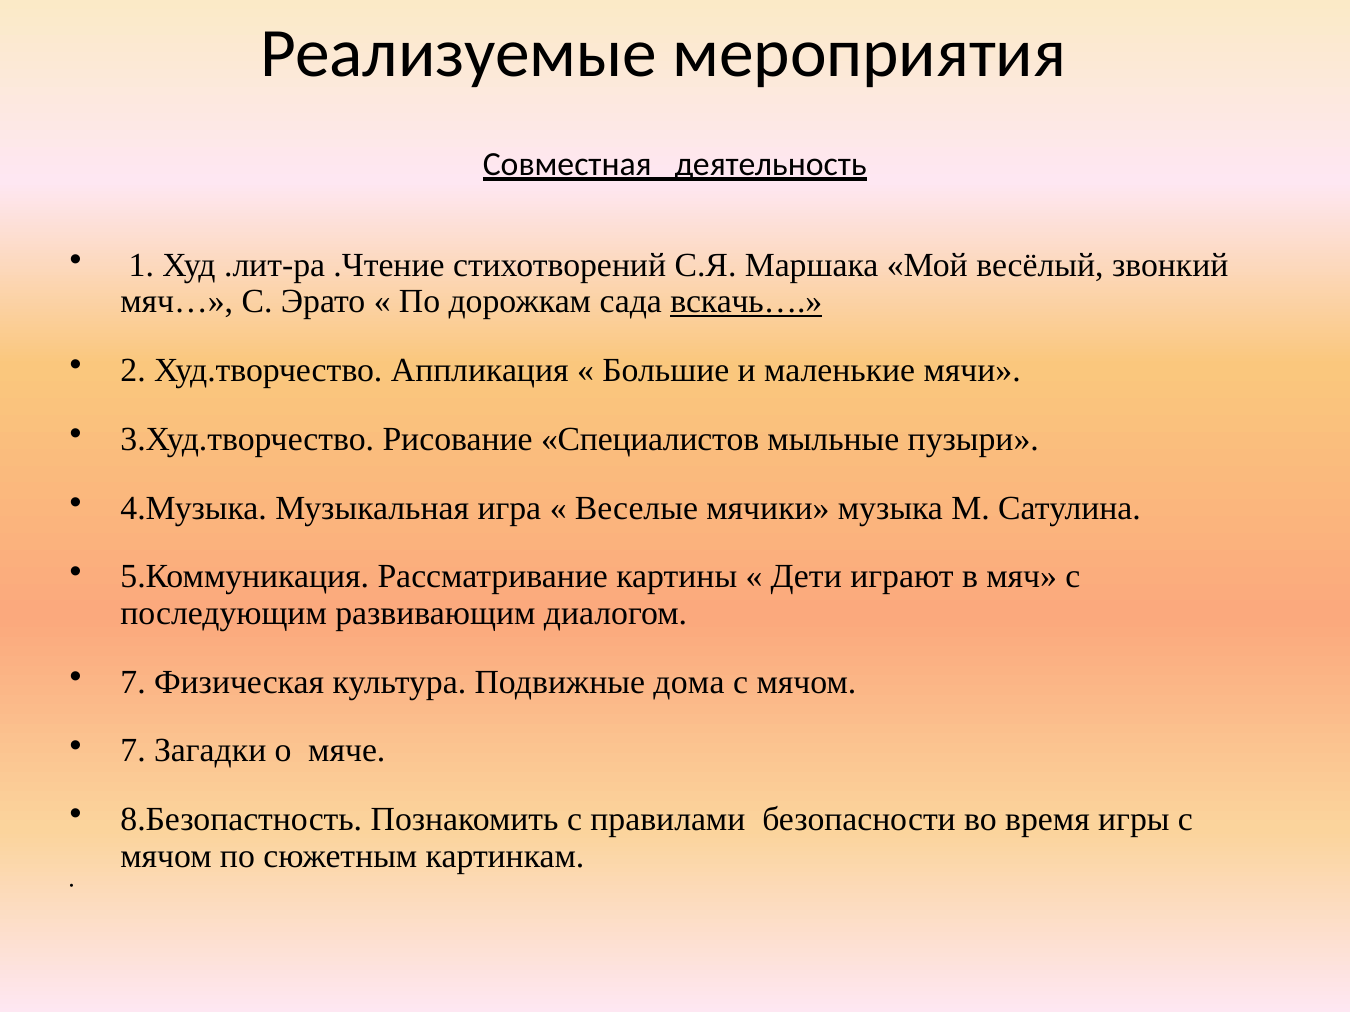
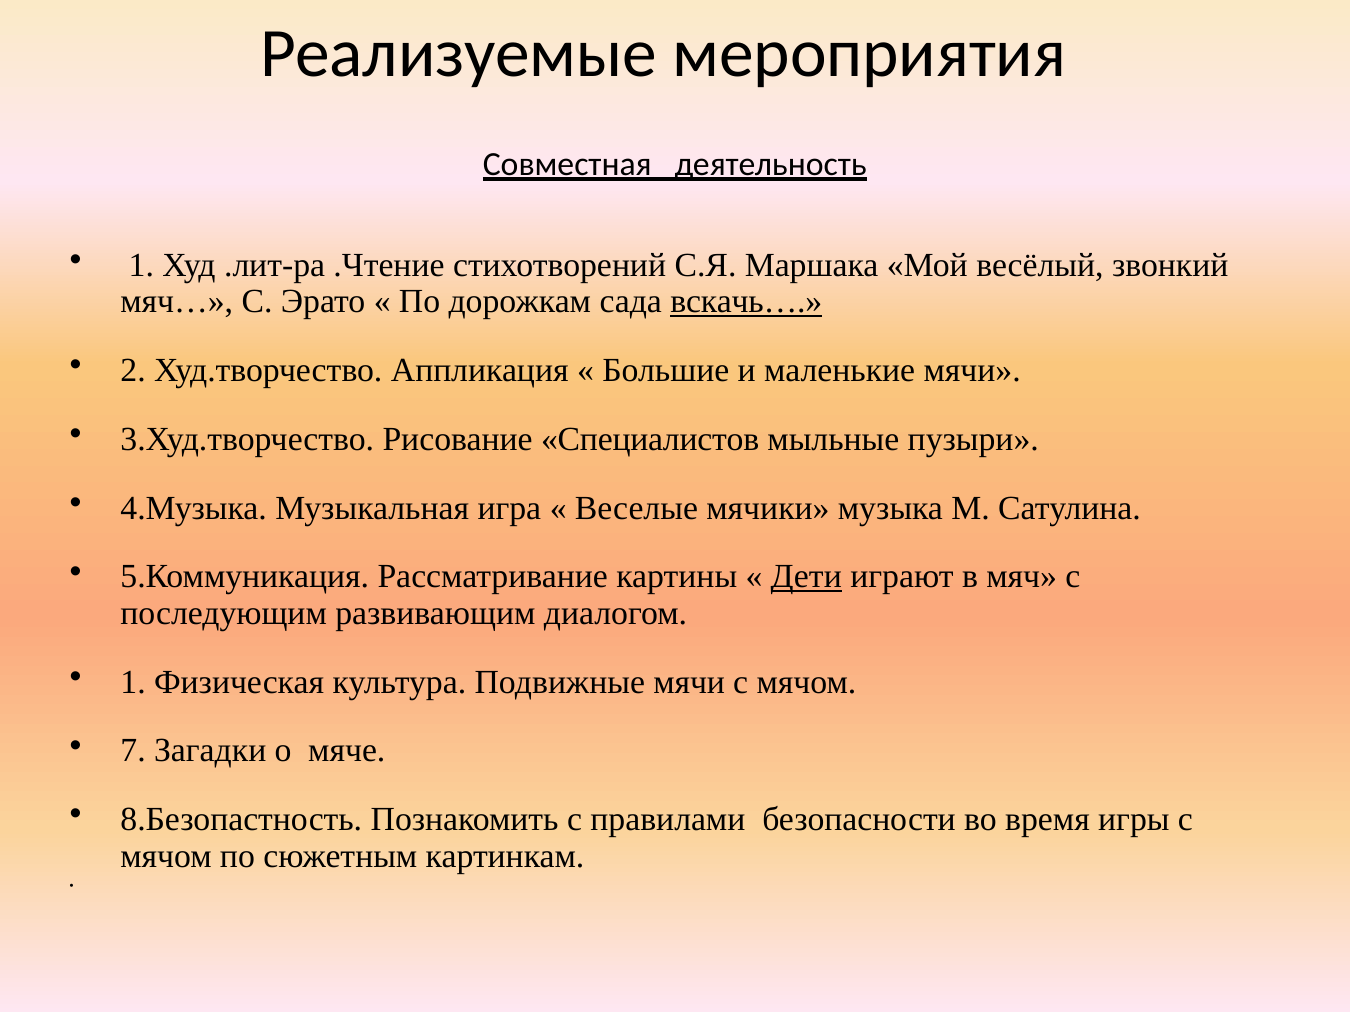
Дети underline: none -> present (806, 577)
7: 7 -> 1 (133, 682)
Подвижные дома: дома -> мячи (689, 682)
